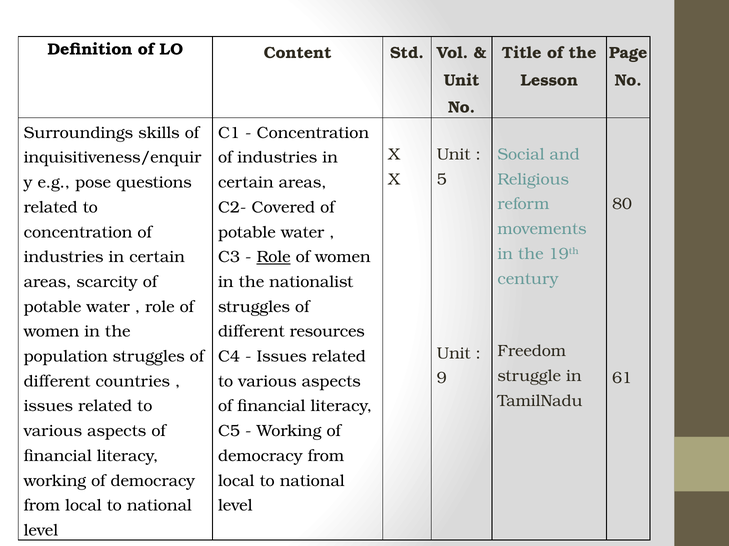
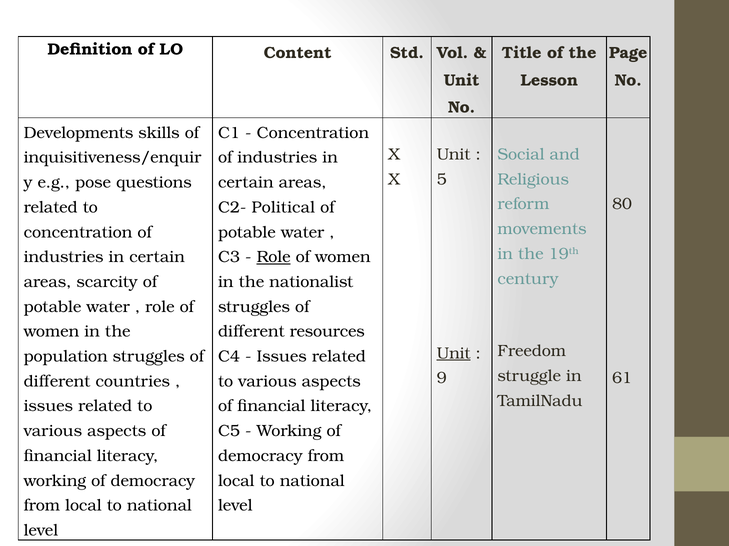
Surroundings: Surroundings -> Developments (78, 133)
Covered: Covered -> Political (283, 208)
Unit underline: none -> present (454, 354)
